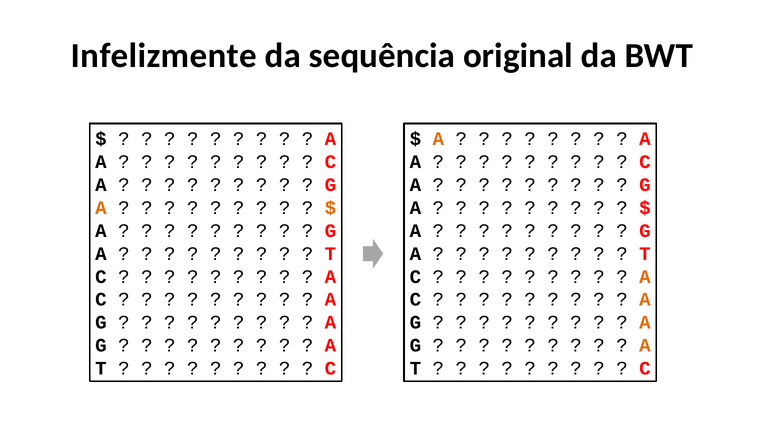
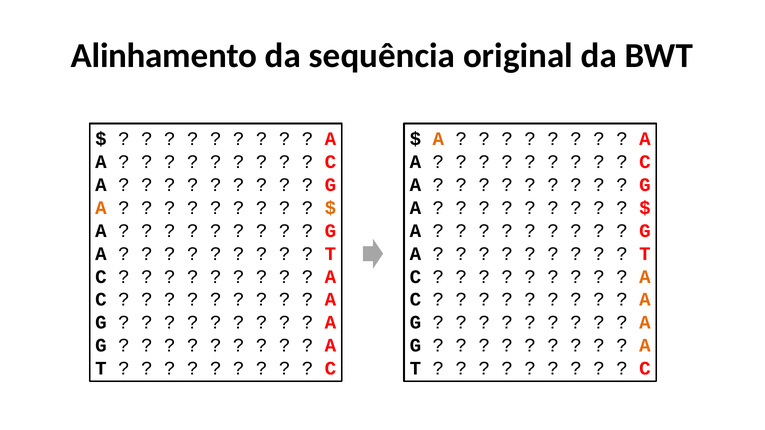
Infelizmente: Infelizmente -> Alinhamento (164, 56)
